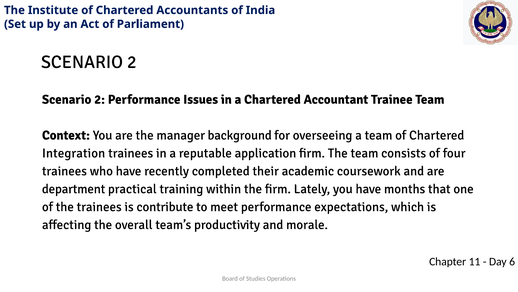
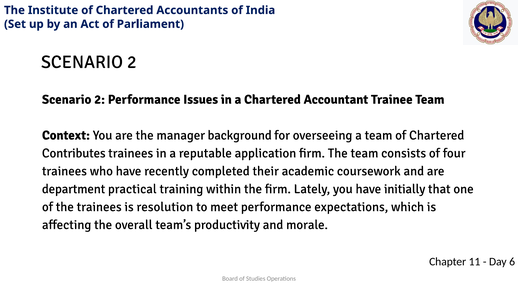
Integration: Integration -> Contributes (74, 153)
months: months -> initially (405, 189)
contribute: contribute -> resolution (165, 206)
